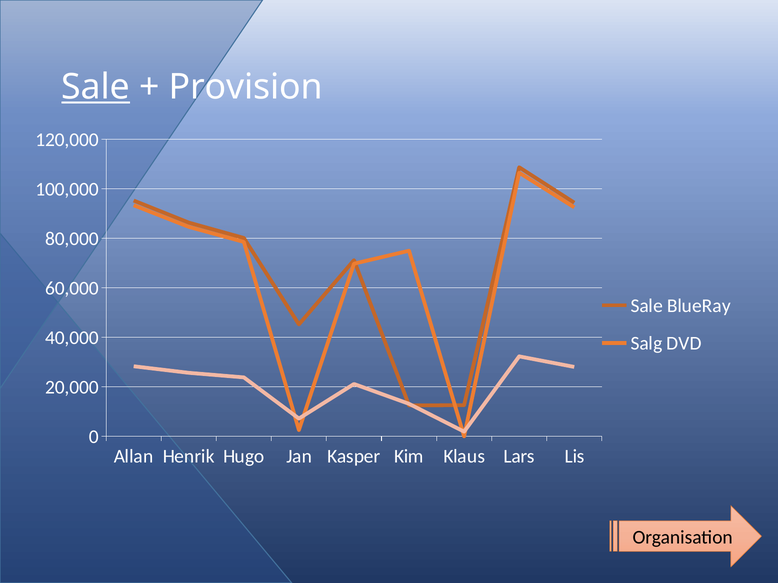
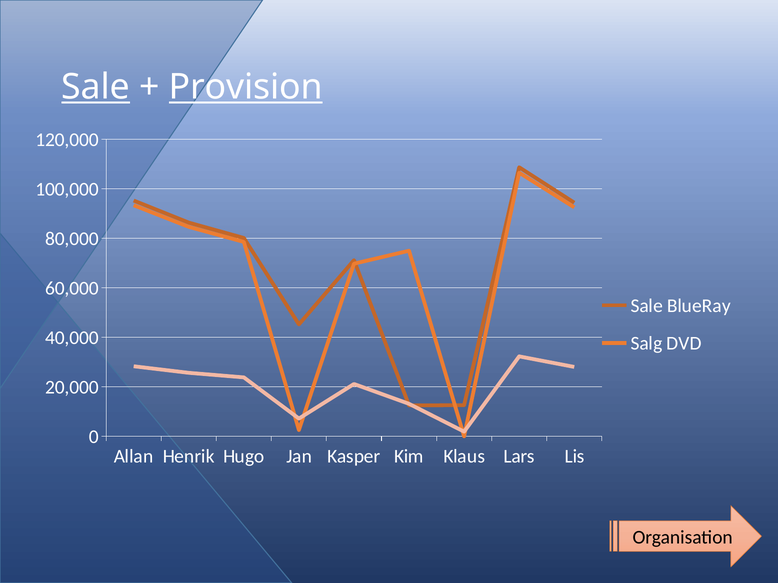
Provision underline: none -> present (246, 87)
